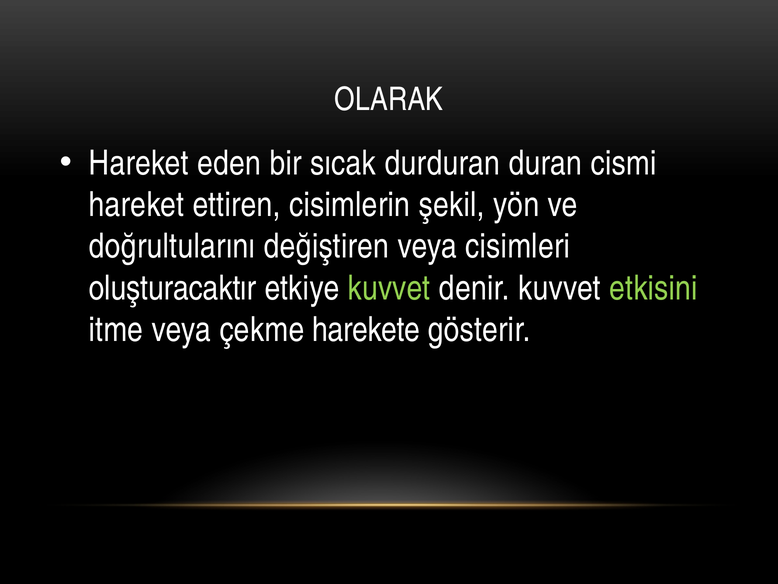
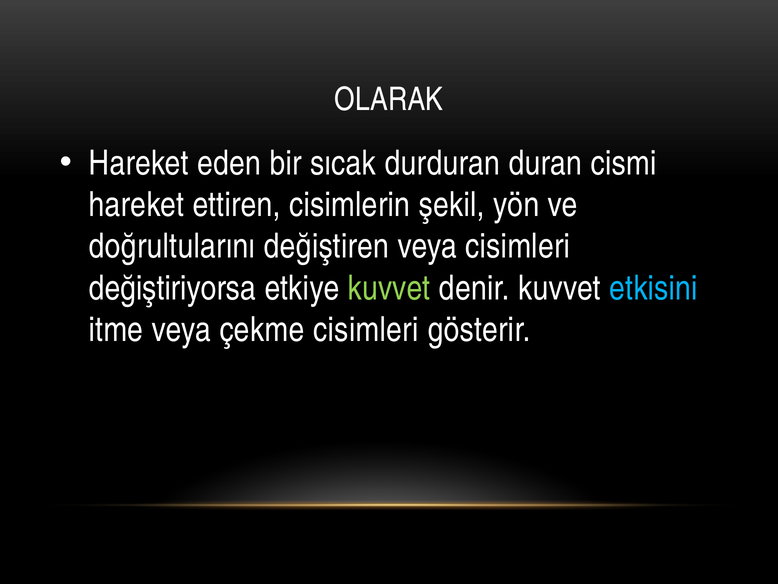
oluşturacaktır: oluşturacaktır -> değiştiriyorsa (172, 288)
etkisini colour: light green -> light blue (654, 288)
çekme harekete: harekete -> cisimleri (366, 329)
